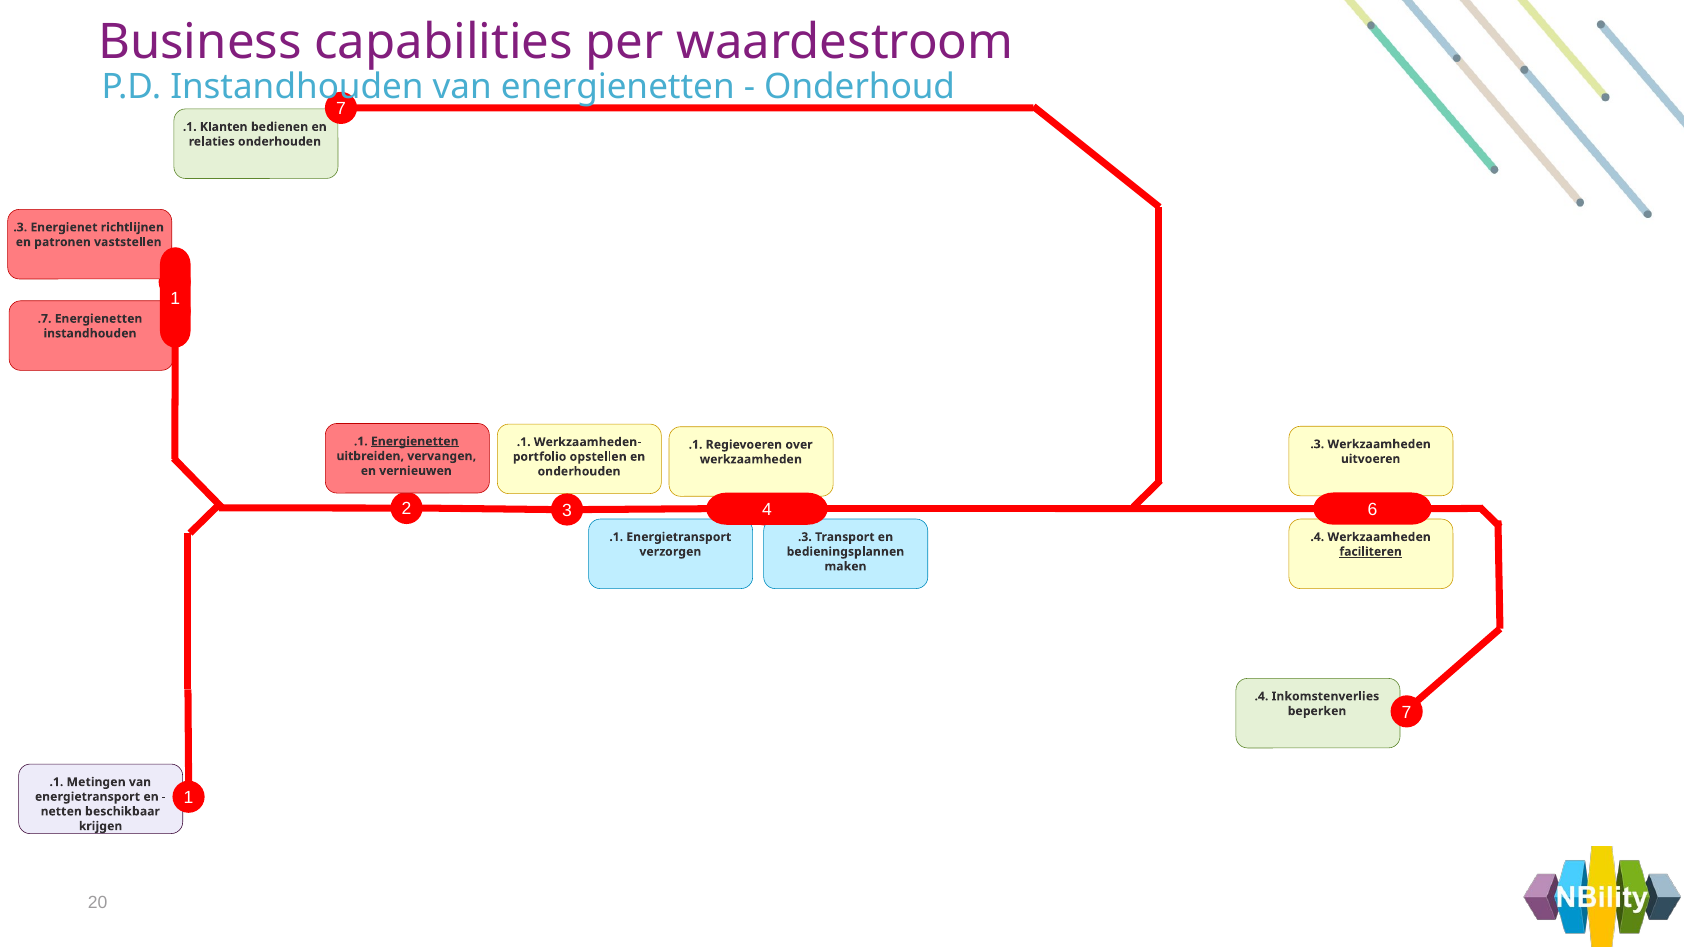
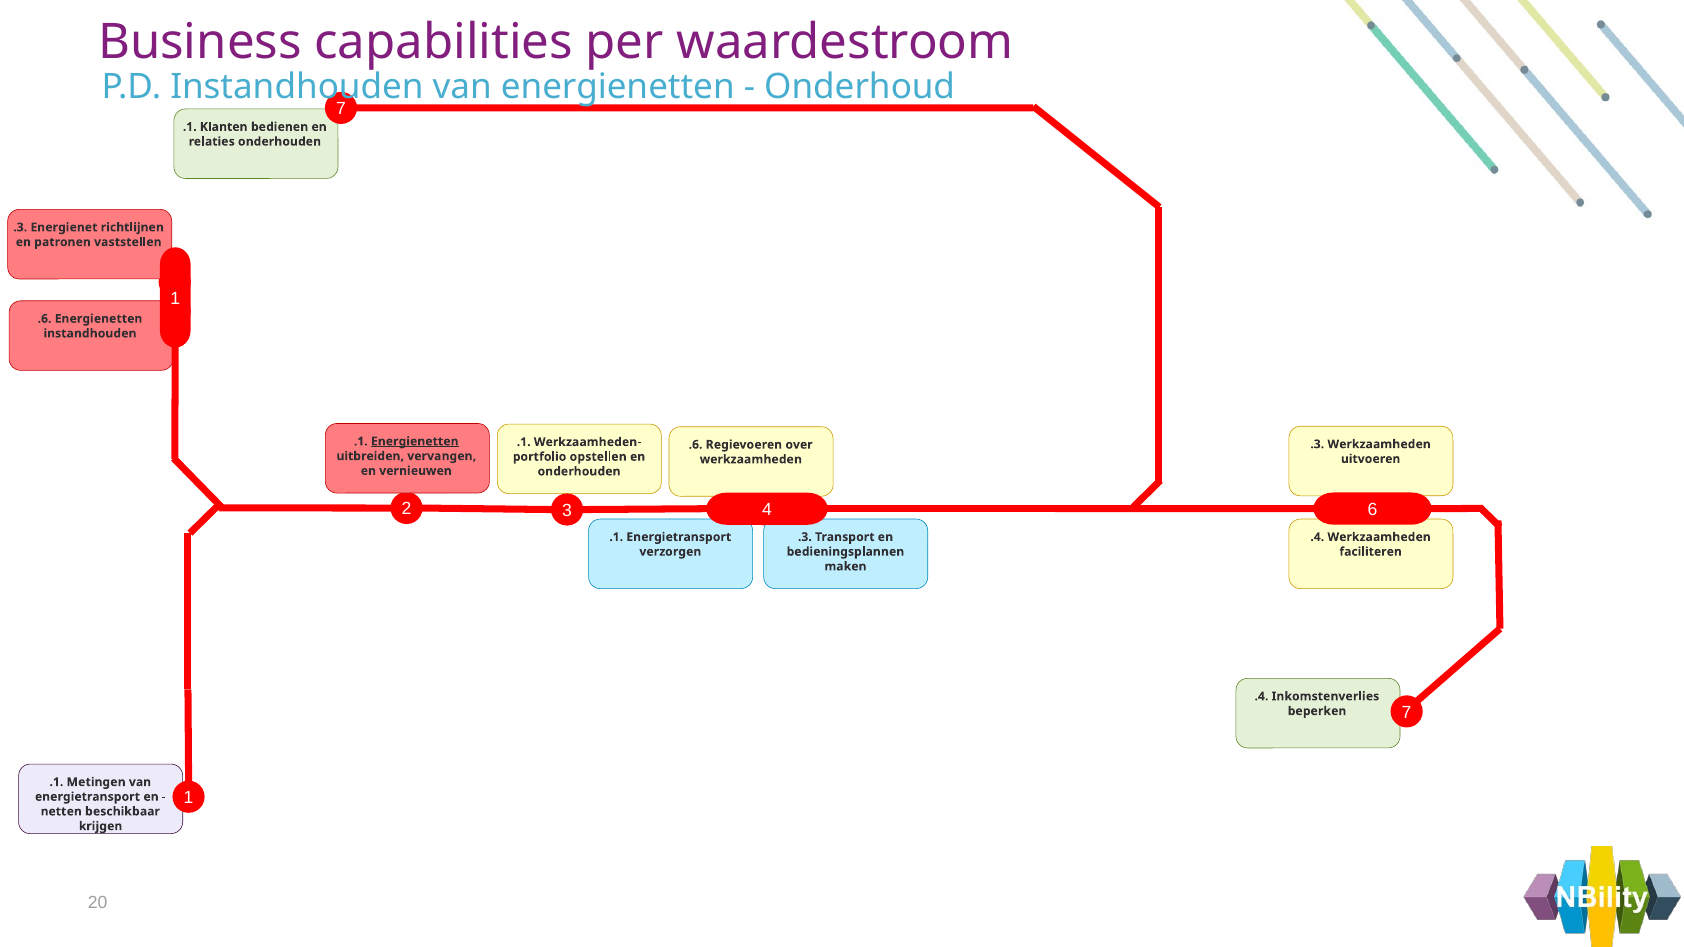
.7: .7 -> .6 (45, 319)
.1: .1 -> .6 (696, 445)
faciliteren underline: present -> none (1371, 552)
